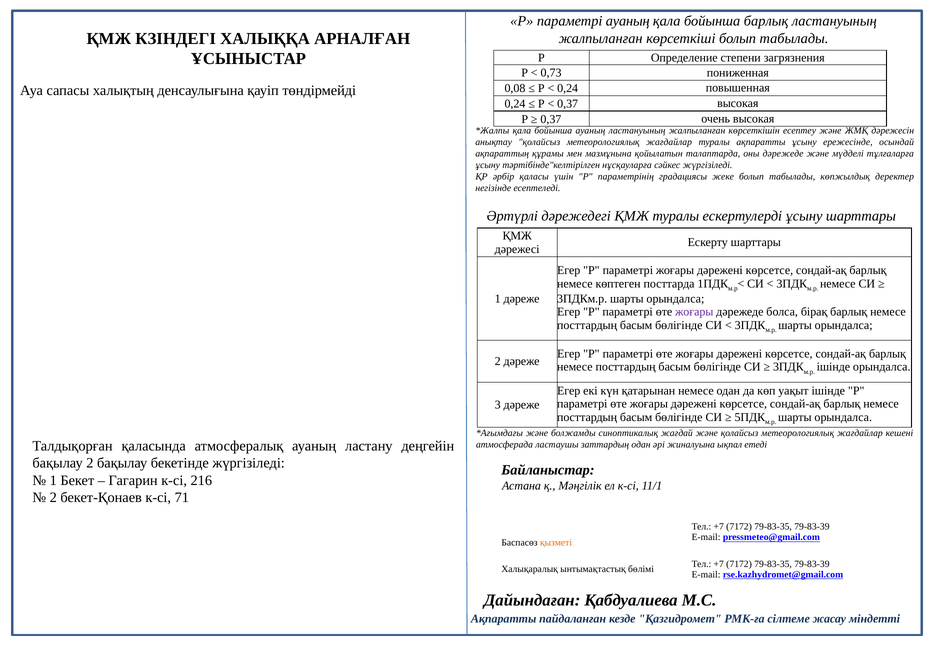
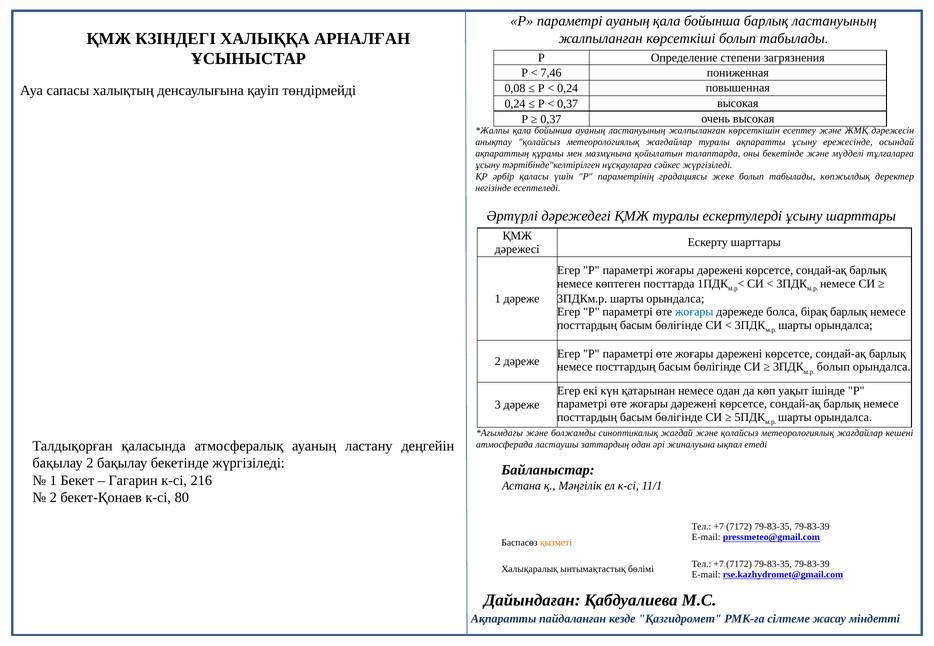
0,73: 0,73 -> 7,46 (551, 73)
оны дәрежеде: дәрежеде -> бекетінде (783, 154)
жоғары colour: purple -> blue (694, 312)
ішінде: ішінде -> болып (833, 367)
71: 71 -> 80 (182, 498)
